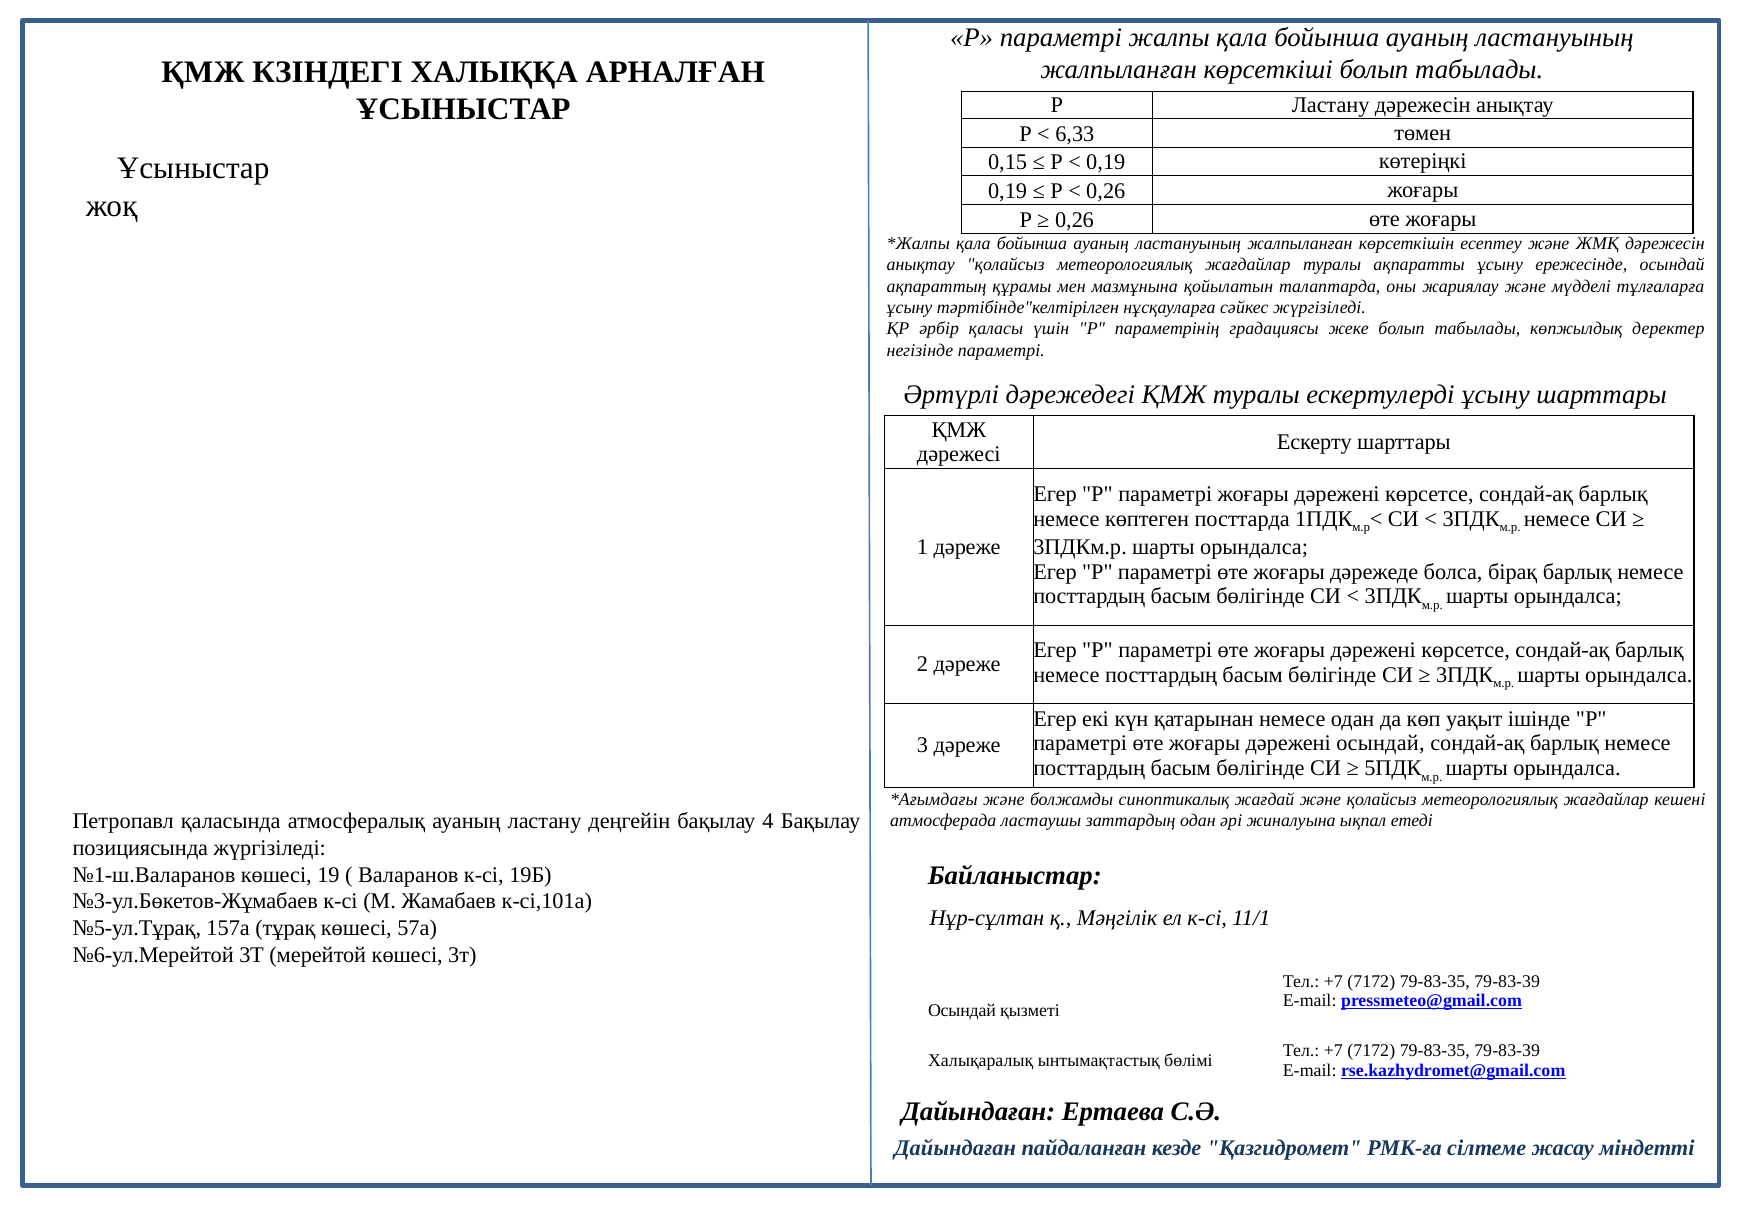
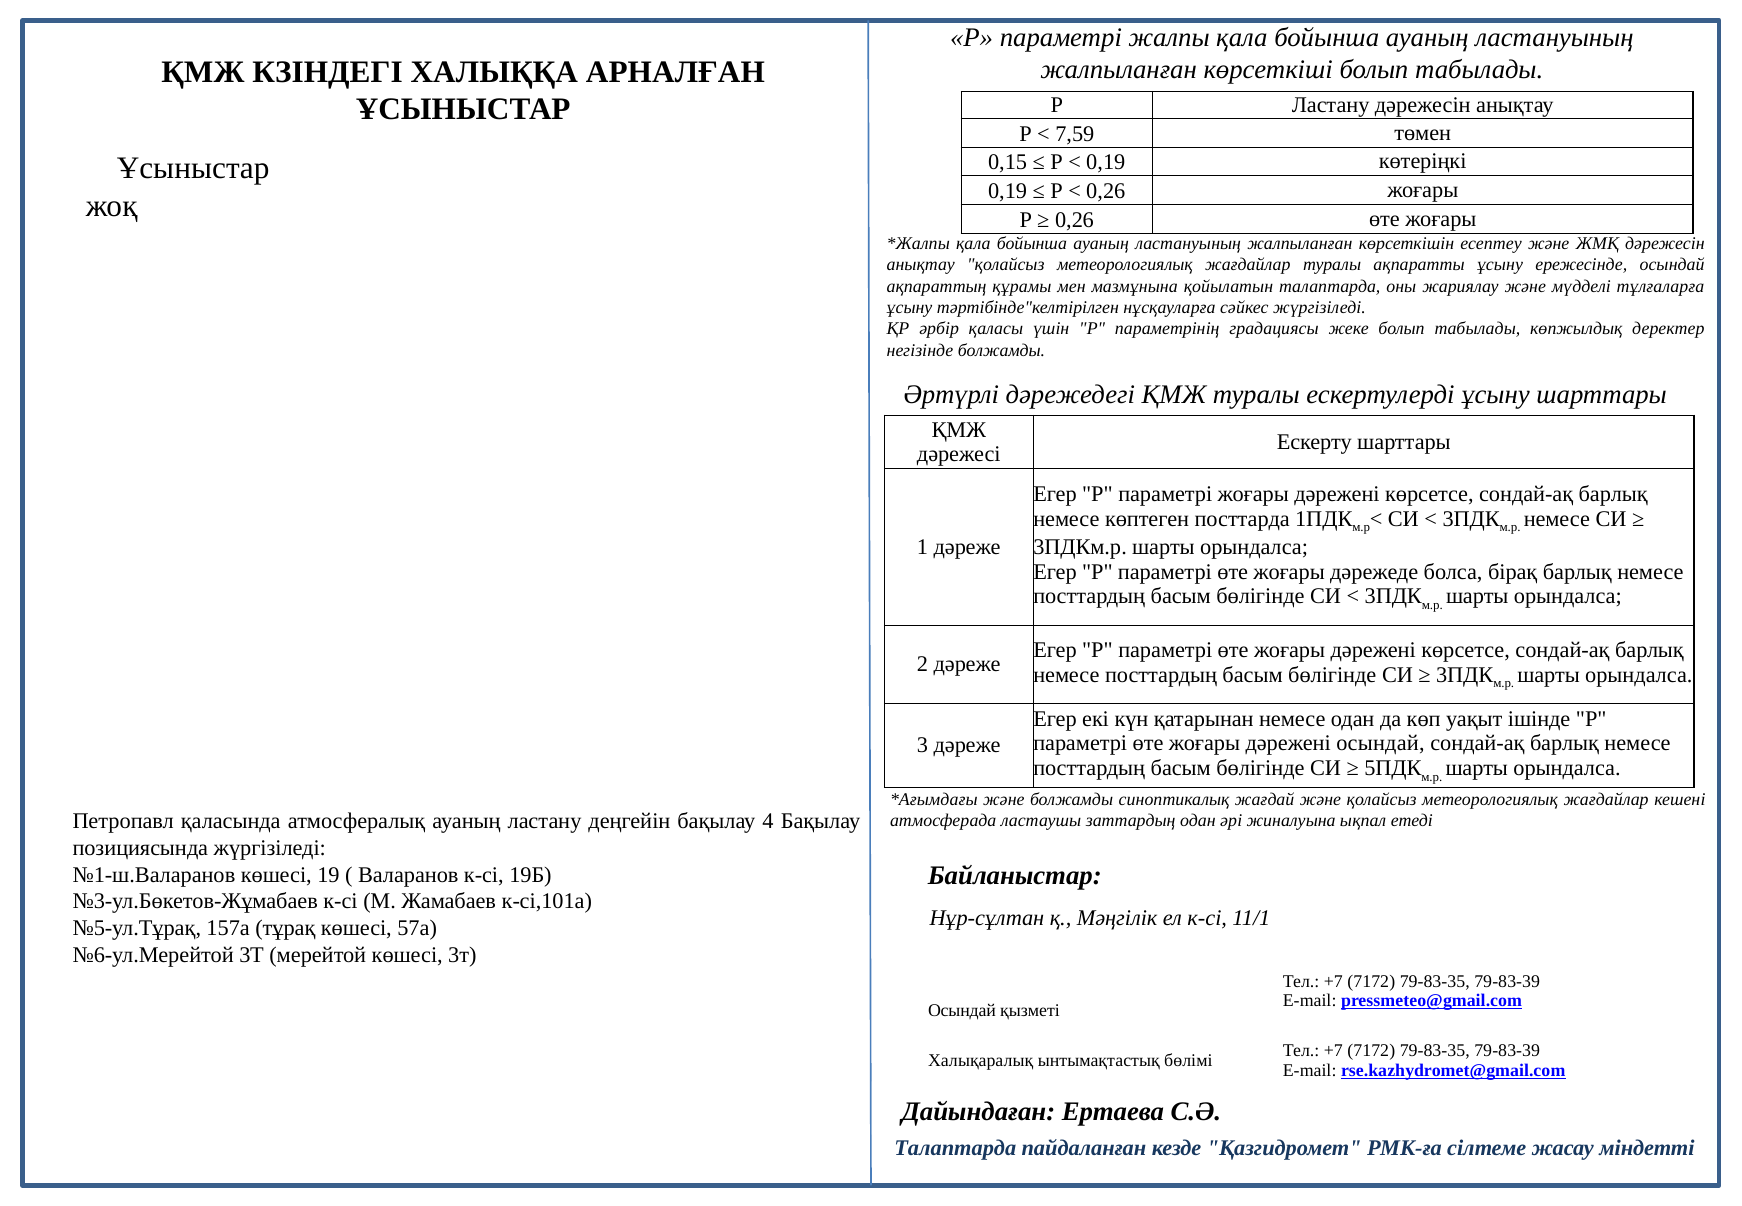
6,33: 6,33 -> 7,59 (1075, 134)
негізінде параметрі: параметрі -> болжамды (1001, 350)
Дайындаған: Дайындаған -> Талаптарда (955, 1148)
